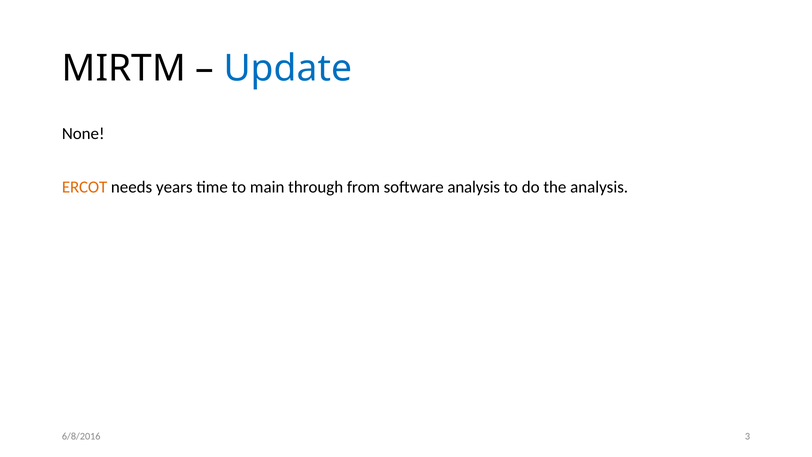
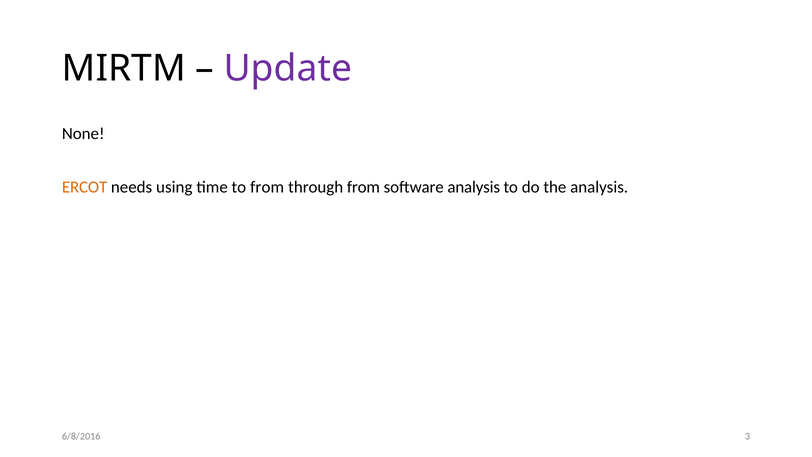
Update colour: blue -> purple (288, 68)
years: years -> using (174, 187)
to main: main -> from (267, 187)
